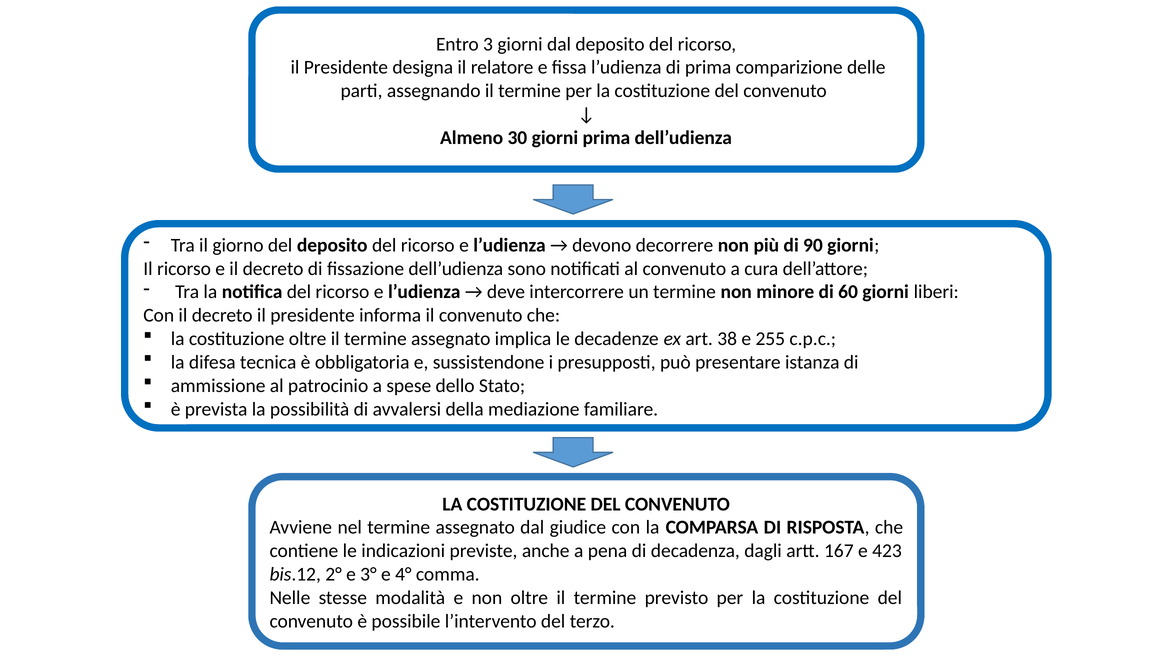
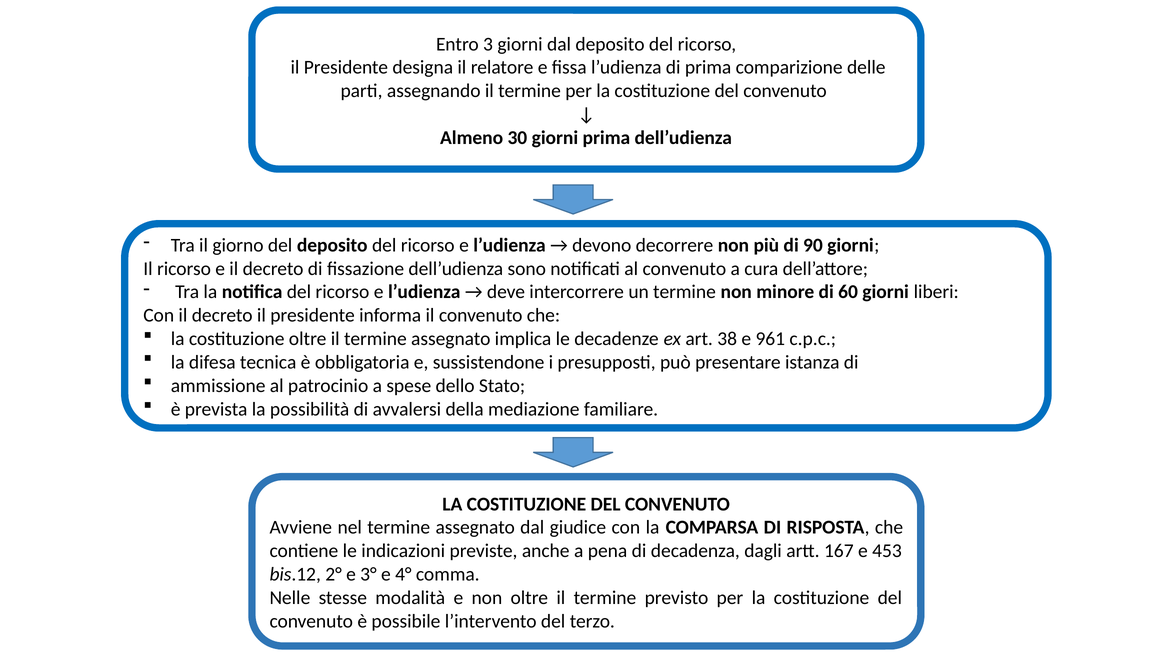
255: 255 -> 961 (770, 339)
423: 423 -> 453 (887, 551)
